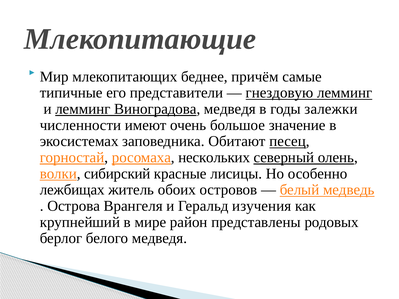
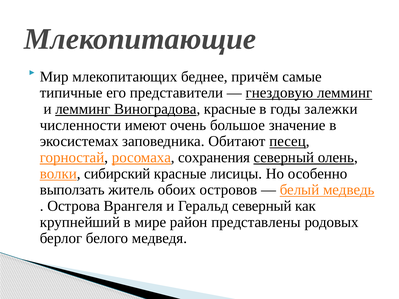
Виноградова медведя: медведя -> красные (230, 109)
нескольких: нескольких -> сохранения (214, 158)
лежбищах: лежбищах -> выползать (72, 190)
Геральд изучения: изучения -> северный (262, 206)
